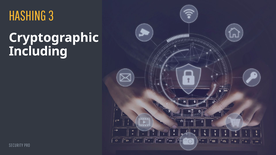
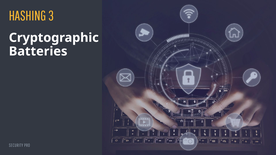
Including: Including -> Batteries (38, 51)
